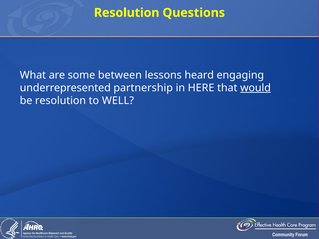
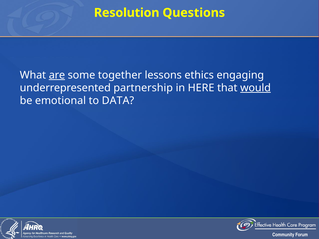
are underline: none -> present (57, 75)
between: between -> together (120, 75)
heard: heard -> ethics (199, 75)
be resolution: resolution -> emotional (61, 101)
WELL: WELL -> DATA (118, 101)
